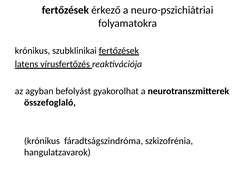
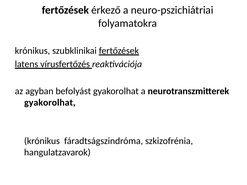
összefoglaló: összefoglaló -> gyakorolhat (50, 103)
